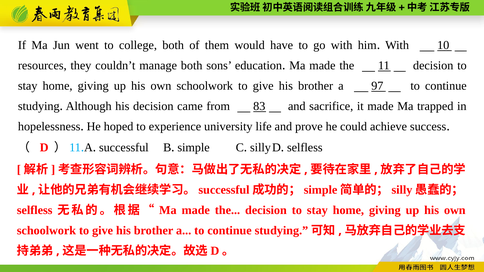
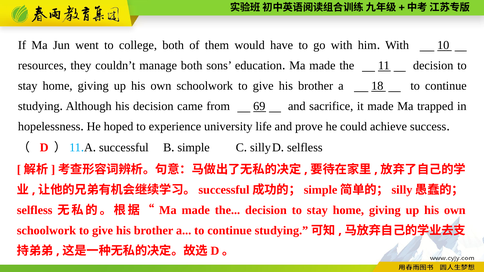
97: 97 -> 18 (377, 86)
83: 83 -> 69 (259, 106)
